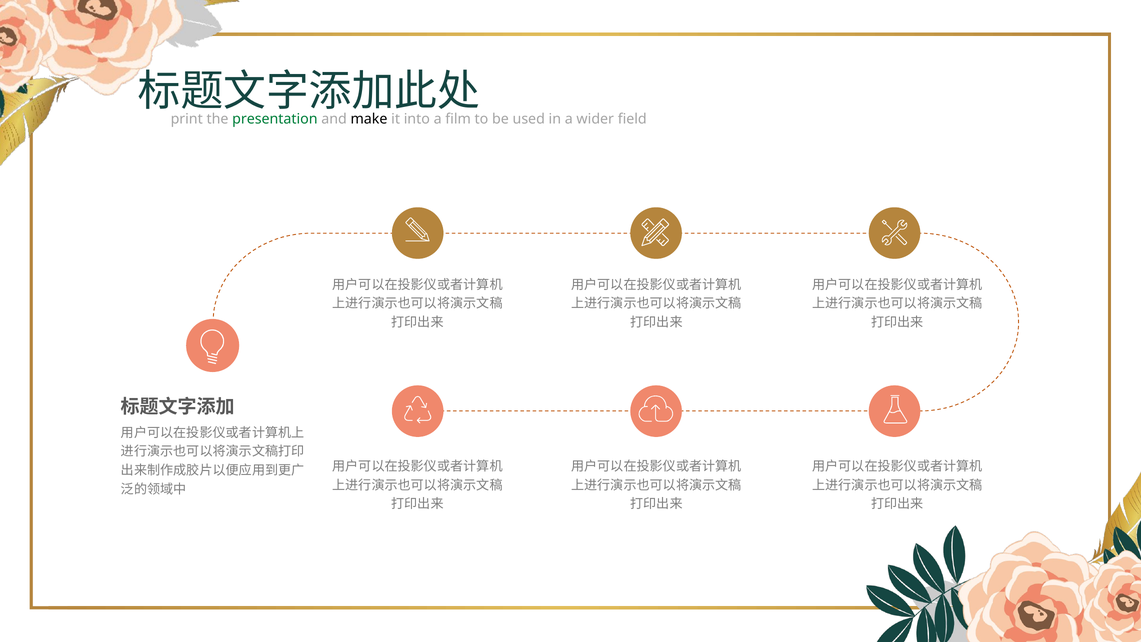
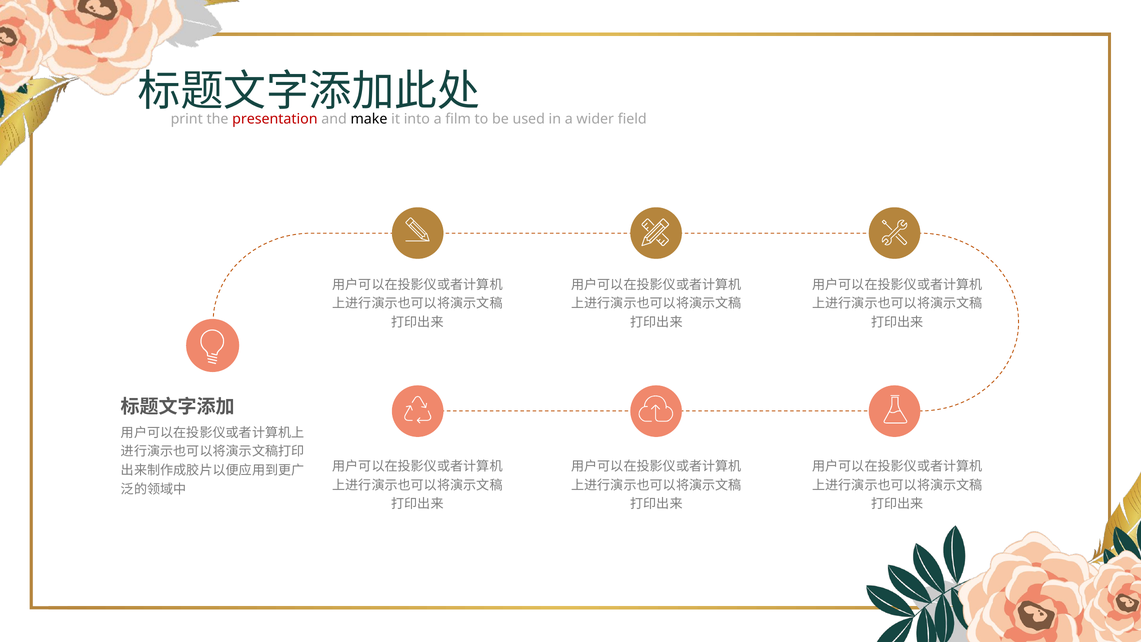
presentation colour: green -> red (275, 119)
